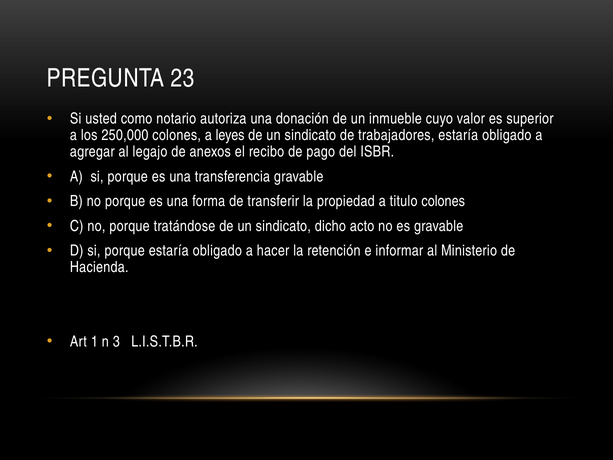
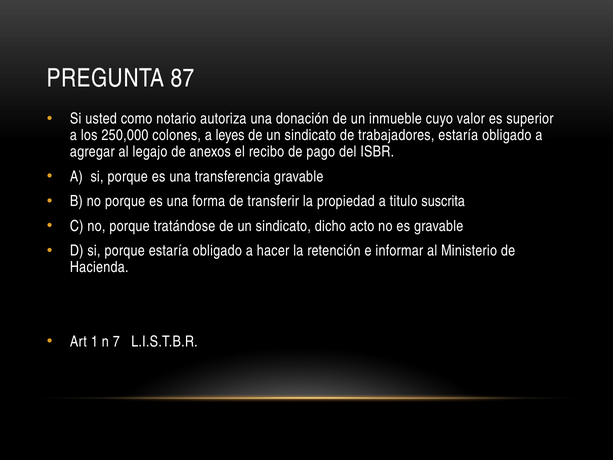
23: 23 -> 87 (183, 78)
titulo colones: colones -> suscrita (443, 201)
3: 3 -> 7 (116, 341)
